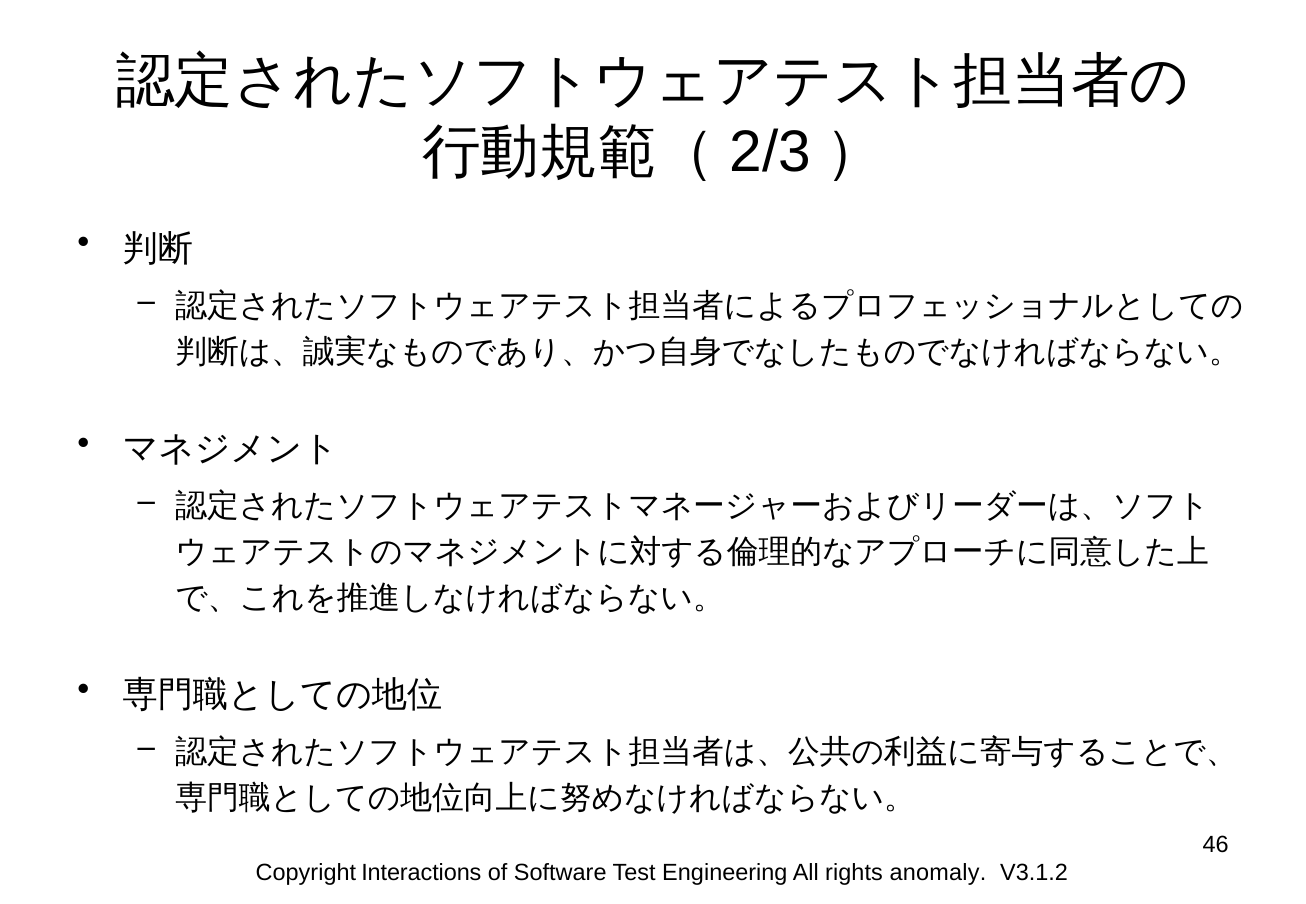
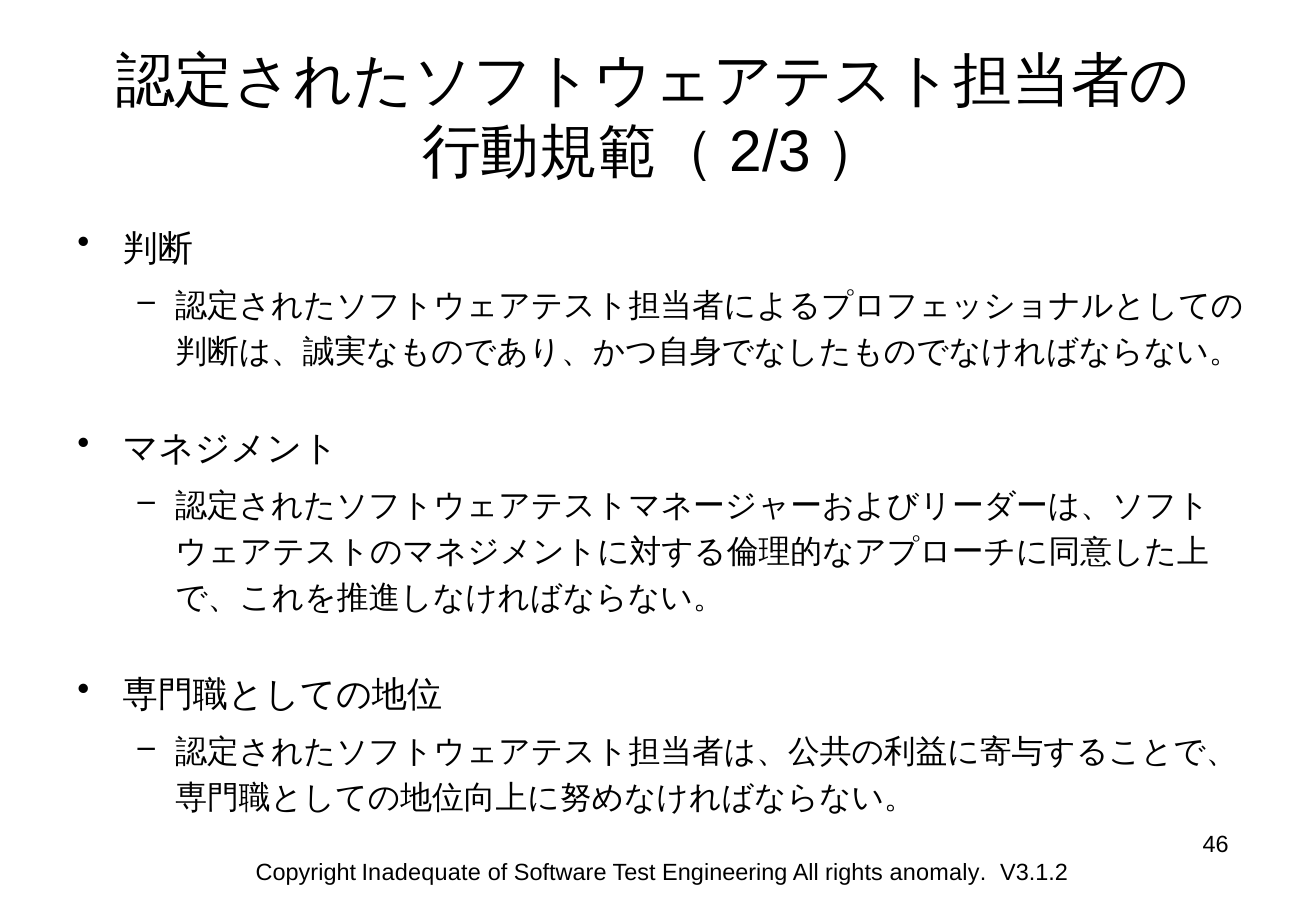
Interactions: Interactions -> Inadequate (421, 873)
